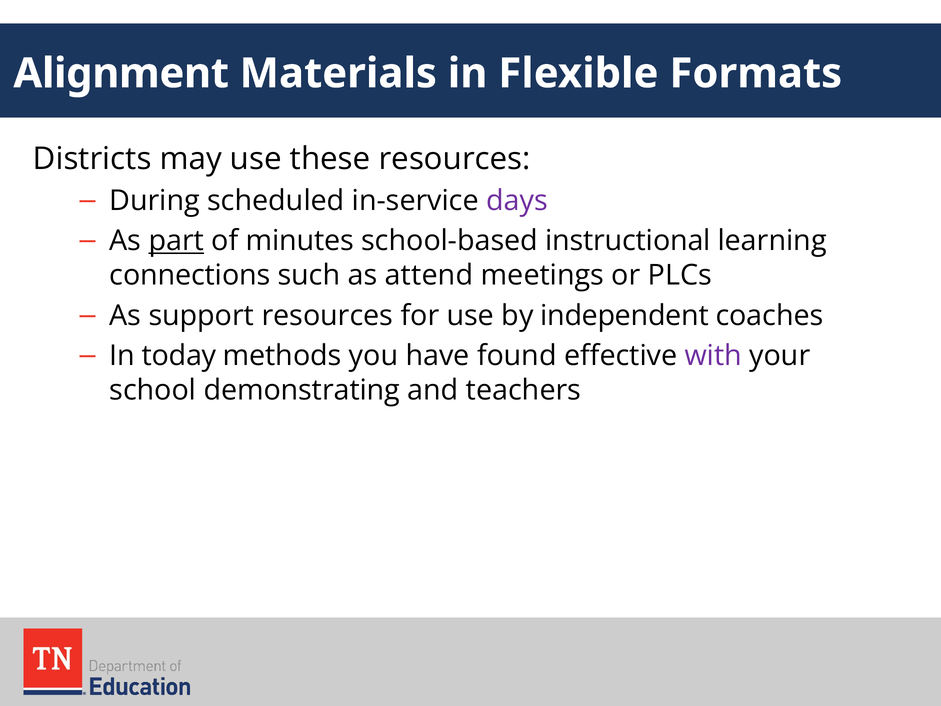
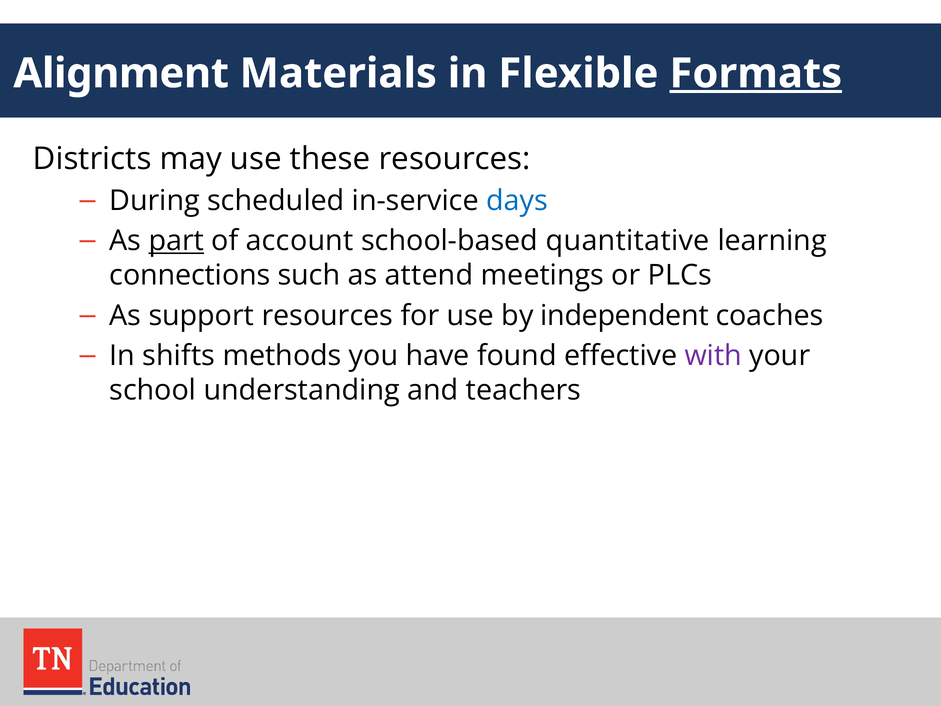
Formats underline: none -> present (756, 73)
days colour: purple -> blue (517, 201)
minutes: minutes -> account (300, 241)
instructional: instructional -> quantitative (628, 241)
today: today -> shifts (179, 356)
demonstrating: demonstrating -> understanding (302, 390)
